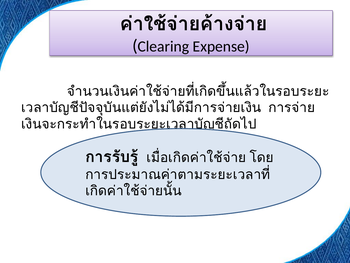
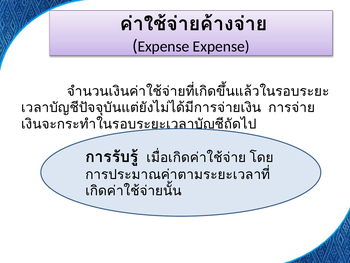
Clearing: Clearing -> Expense (163, 46)
